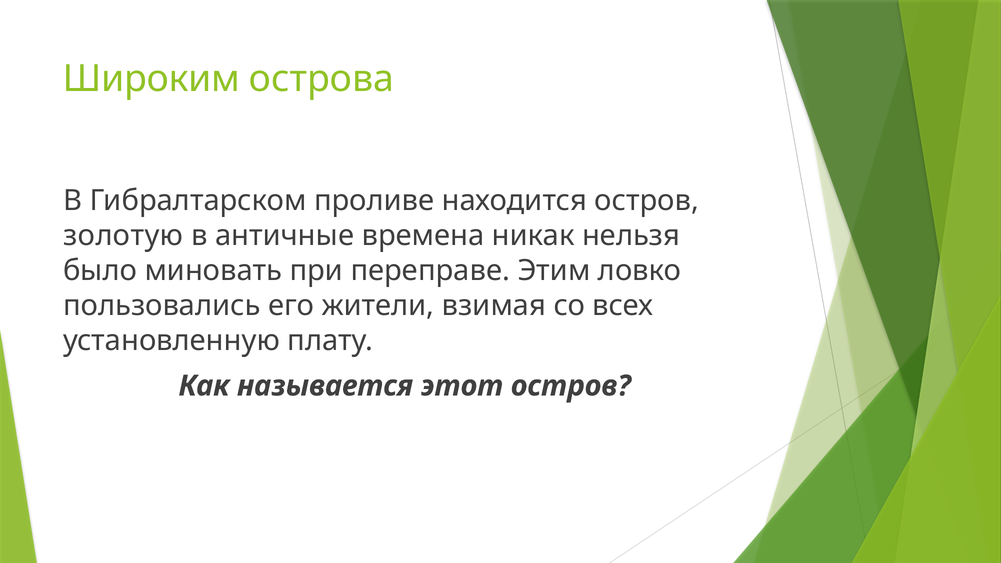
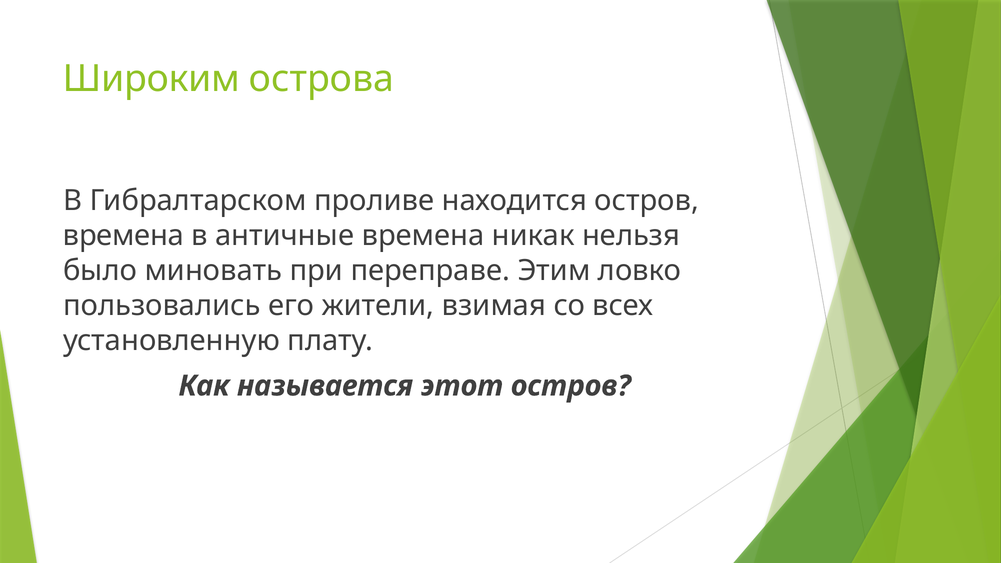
золотую: золотую -> времена (123, 236)
